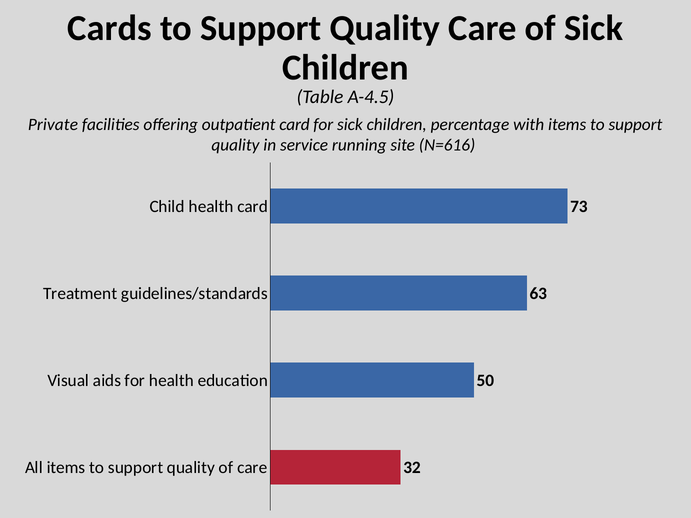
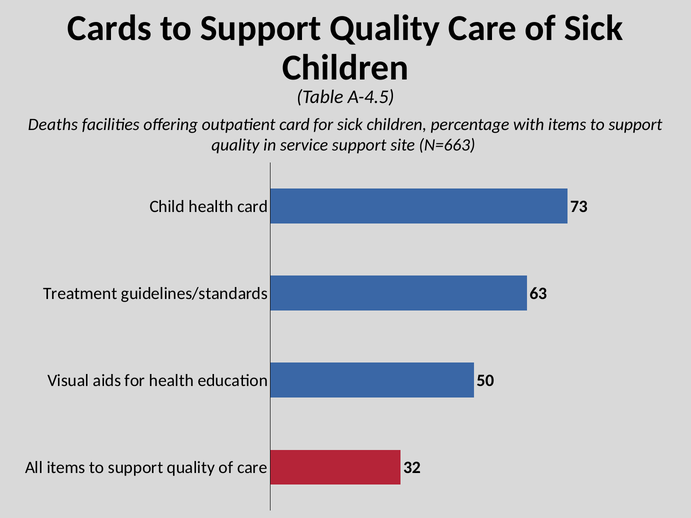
Private: Private -> Deaths (53, 124)
service running: running -> support (359, 145)
N=616: N=616 -> N=663 (447, 145)
